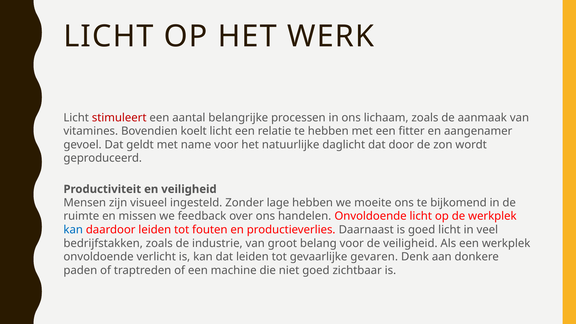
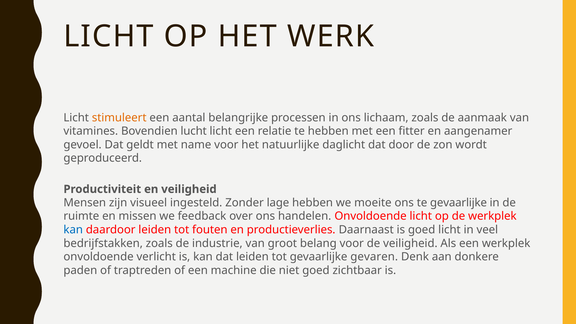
stimuleert colour: red -> orange (119, 118)
koelt: koelt -> lucht (194, 131)
te bijkomend: bijkomend -> gevaarlijke (459, 203)
